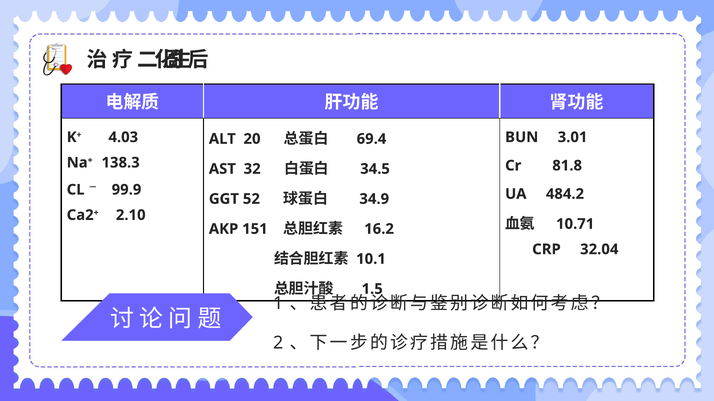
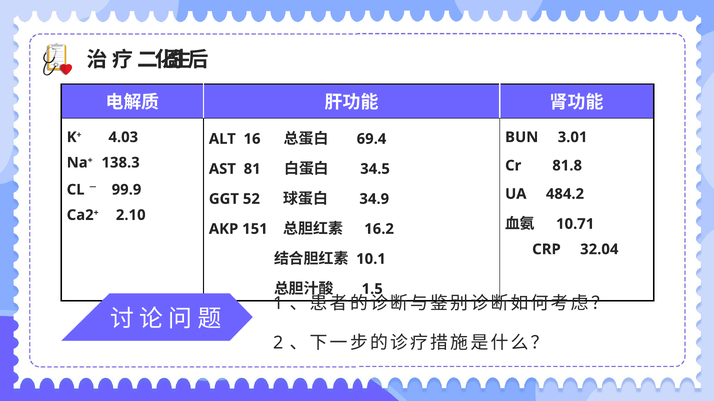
20: 20 -> 16 (252, 139)
32: 32 -> 81 (252, 169)
